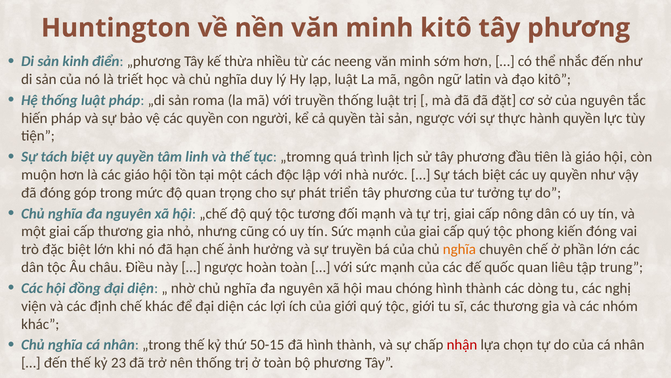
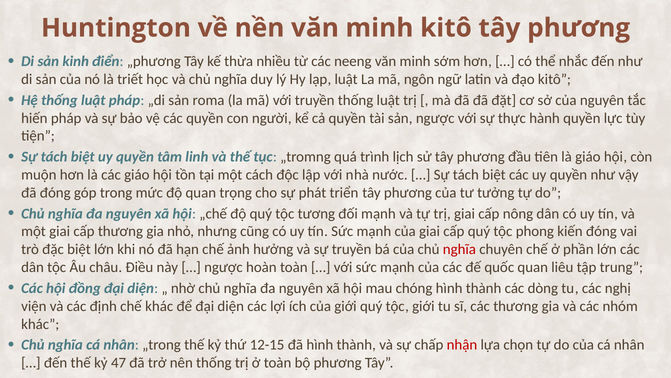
nghĩa colour: orange -> red (459, 249)
50-15: 50-15 -> 12-15 (267, 345)
23: 23 -> 47 (119, 362)
